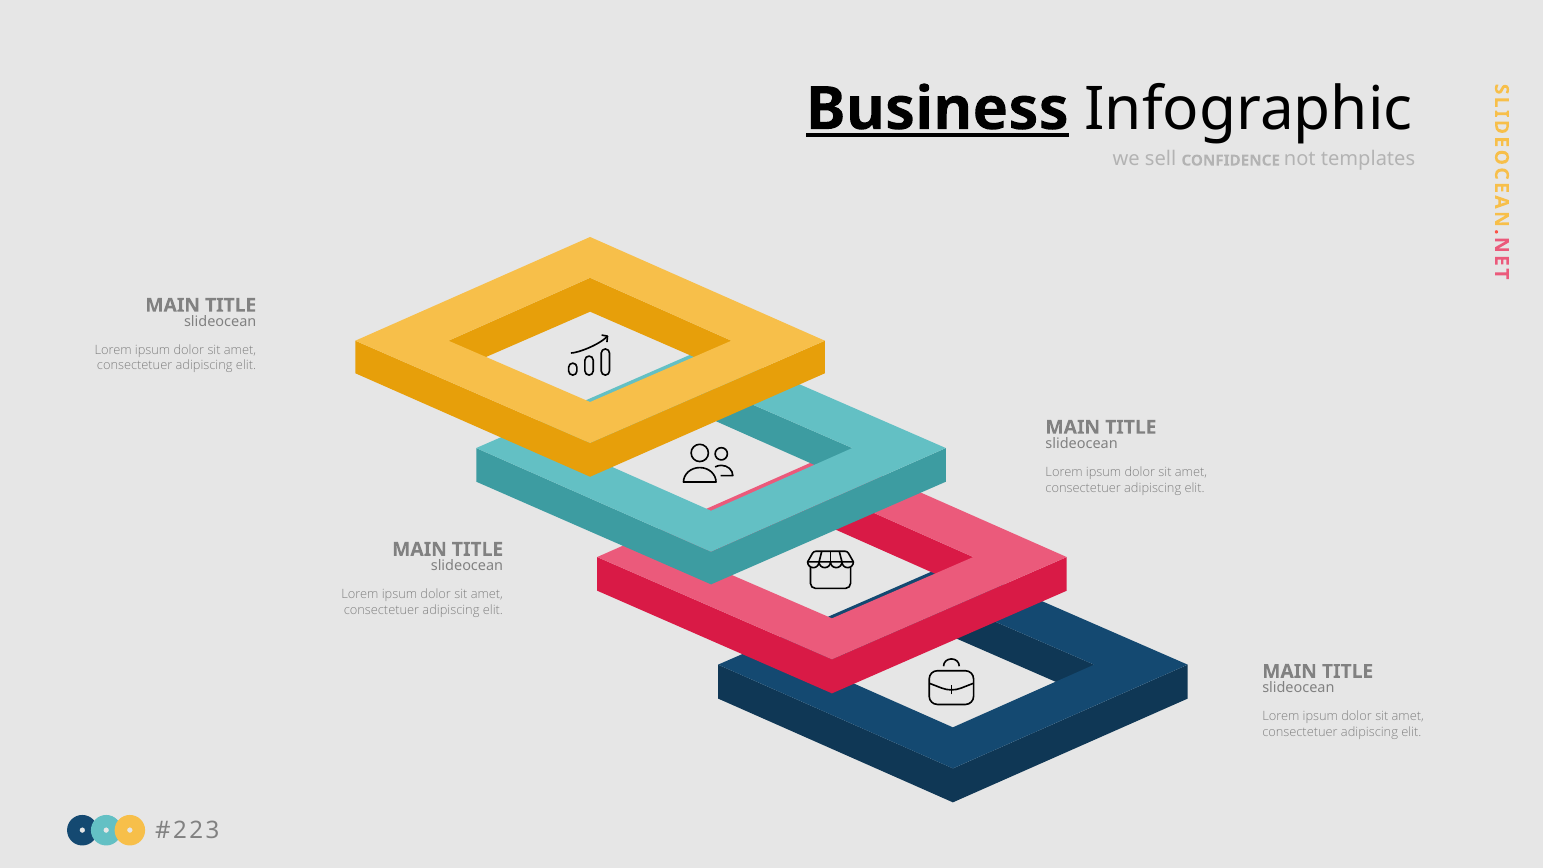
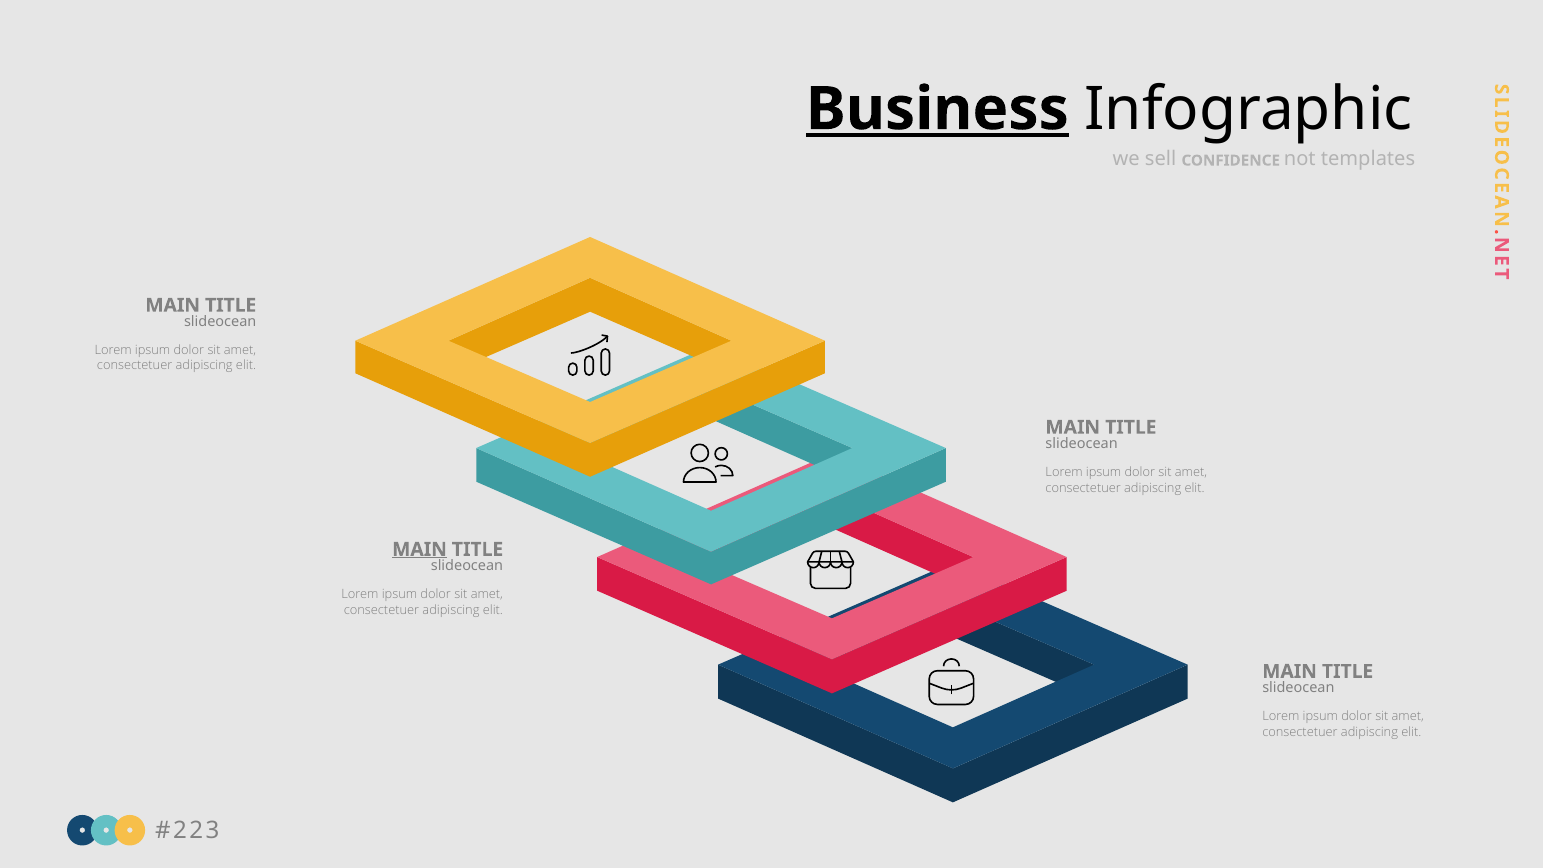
MAIN underline: none -> present (420, 549)
